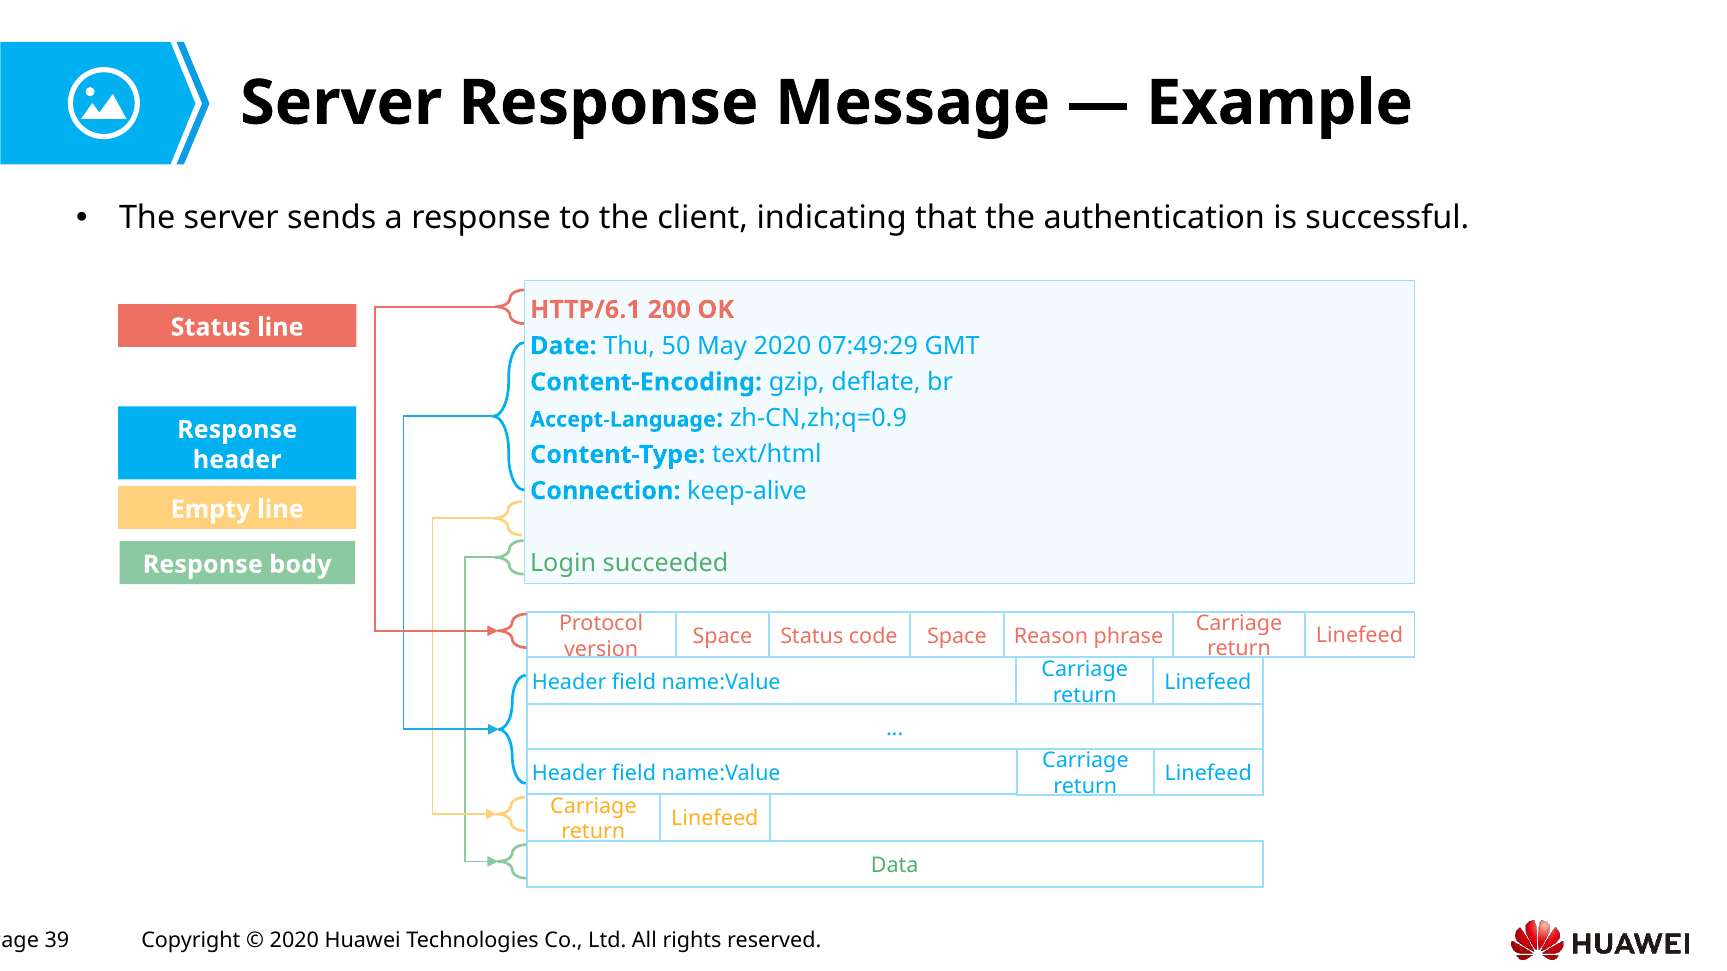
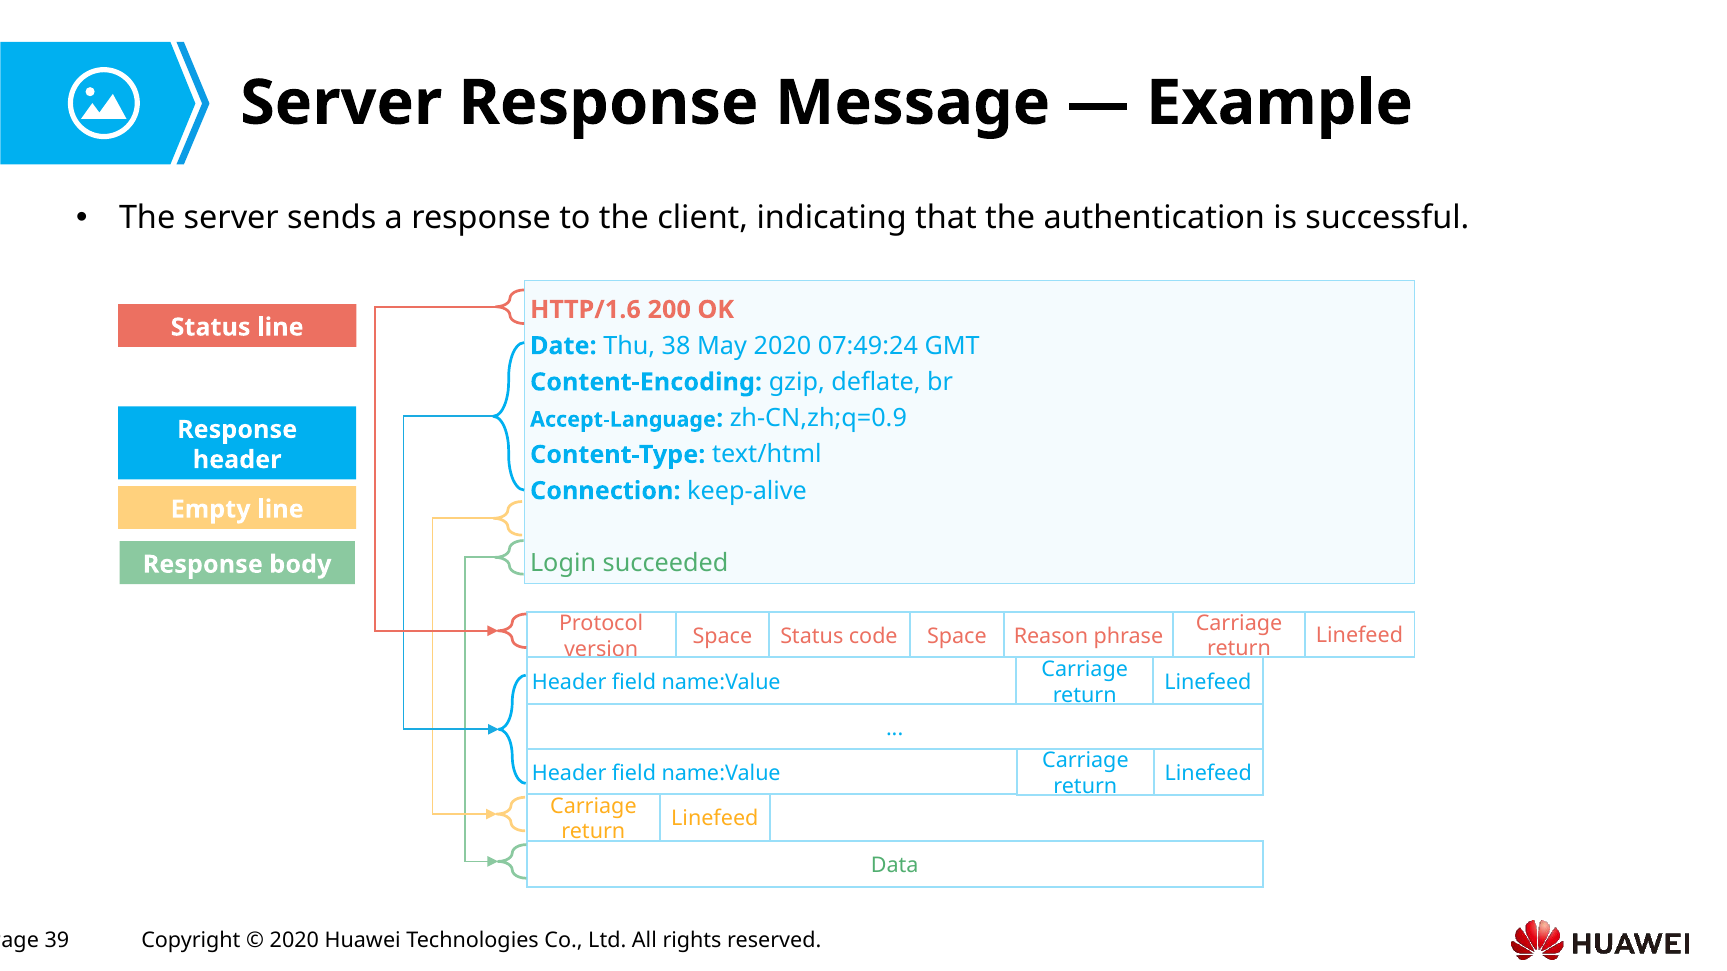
HTTP/6.1: HTTP/6.1 -> HTTP/1.6 (585, 310)
50: 50 -> 38 (676, 346)
07:49:29: 07:49:29 -> 07:49:24 (868, 346)
